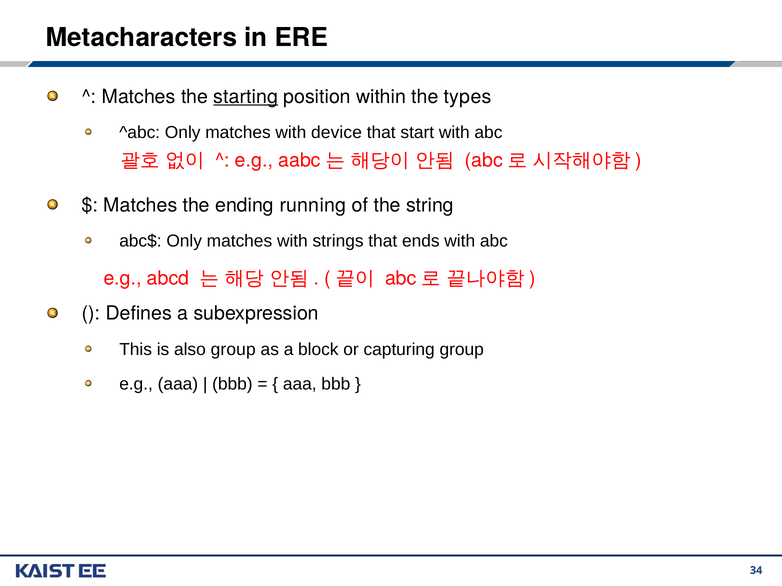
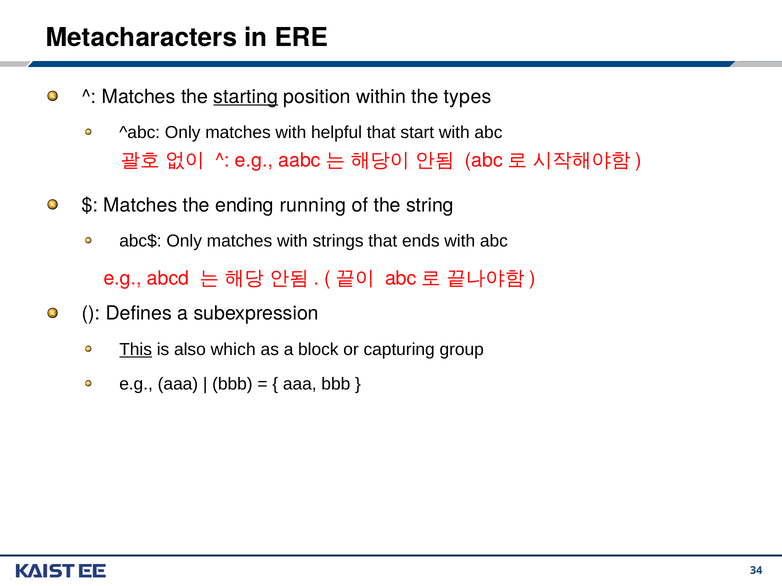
device: device -> helpful (337, 133)
This underline: none -> present (136, 350)
also group: group -> which (233, 350)
